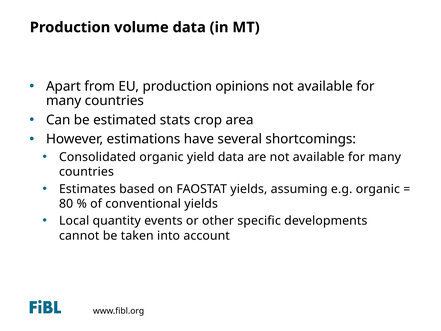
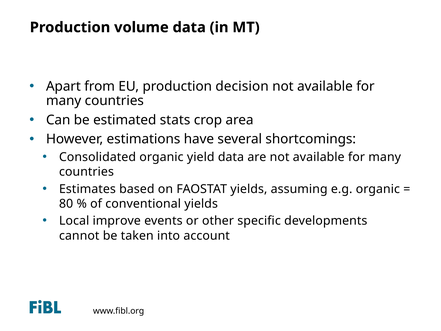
opinions: opinions -> decision (242, 86)
quantity: quantity -> improve (117, 221)
